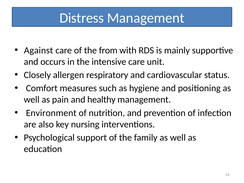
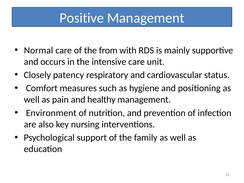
Distress: Distress -> Positive (82, 18)
Against: Against -> Normal (39, 50)
allergen: allergen -> patency (69, 75)
